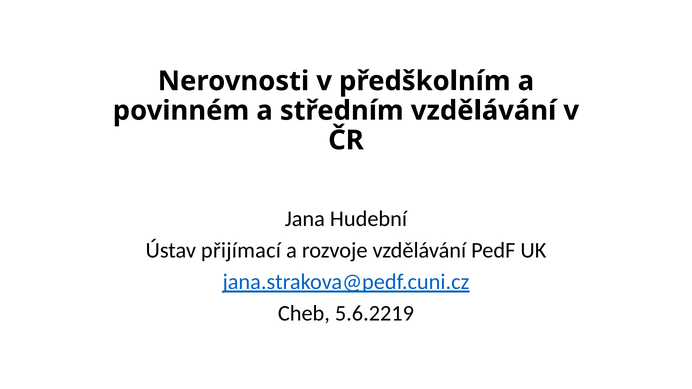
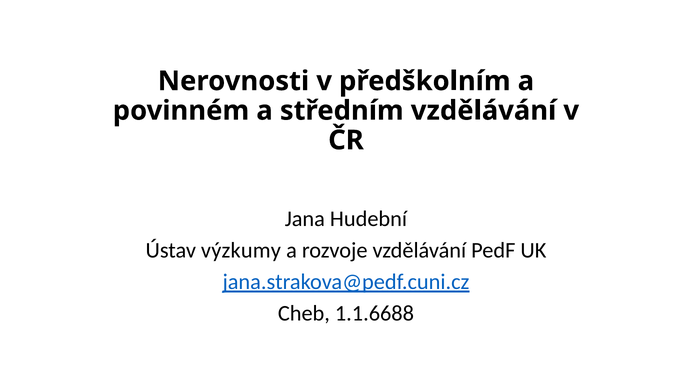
přijímací: přijímací -> výzkumy (241, 250)
5.6.2219: 5.6.2219 -> 1.1.6688 (374, 313)
